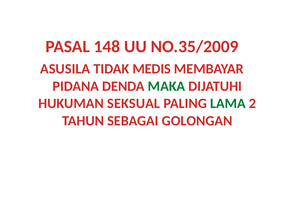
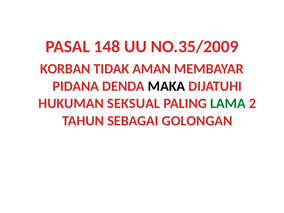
ASUSILA: ASUSILA -> KORBAN (65, 69)
MEDIS: MEDIS -> AMAN (152, 69)
MAKA colour: green -> black (166, 86)
